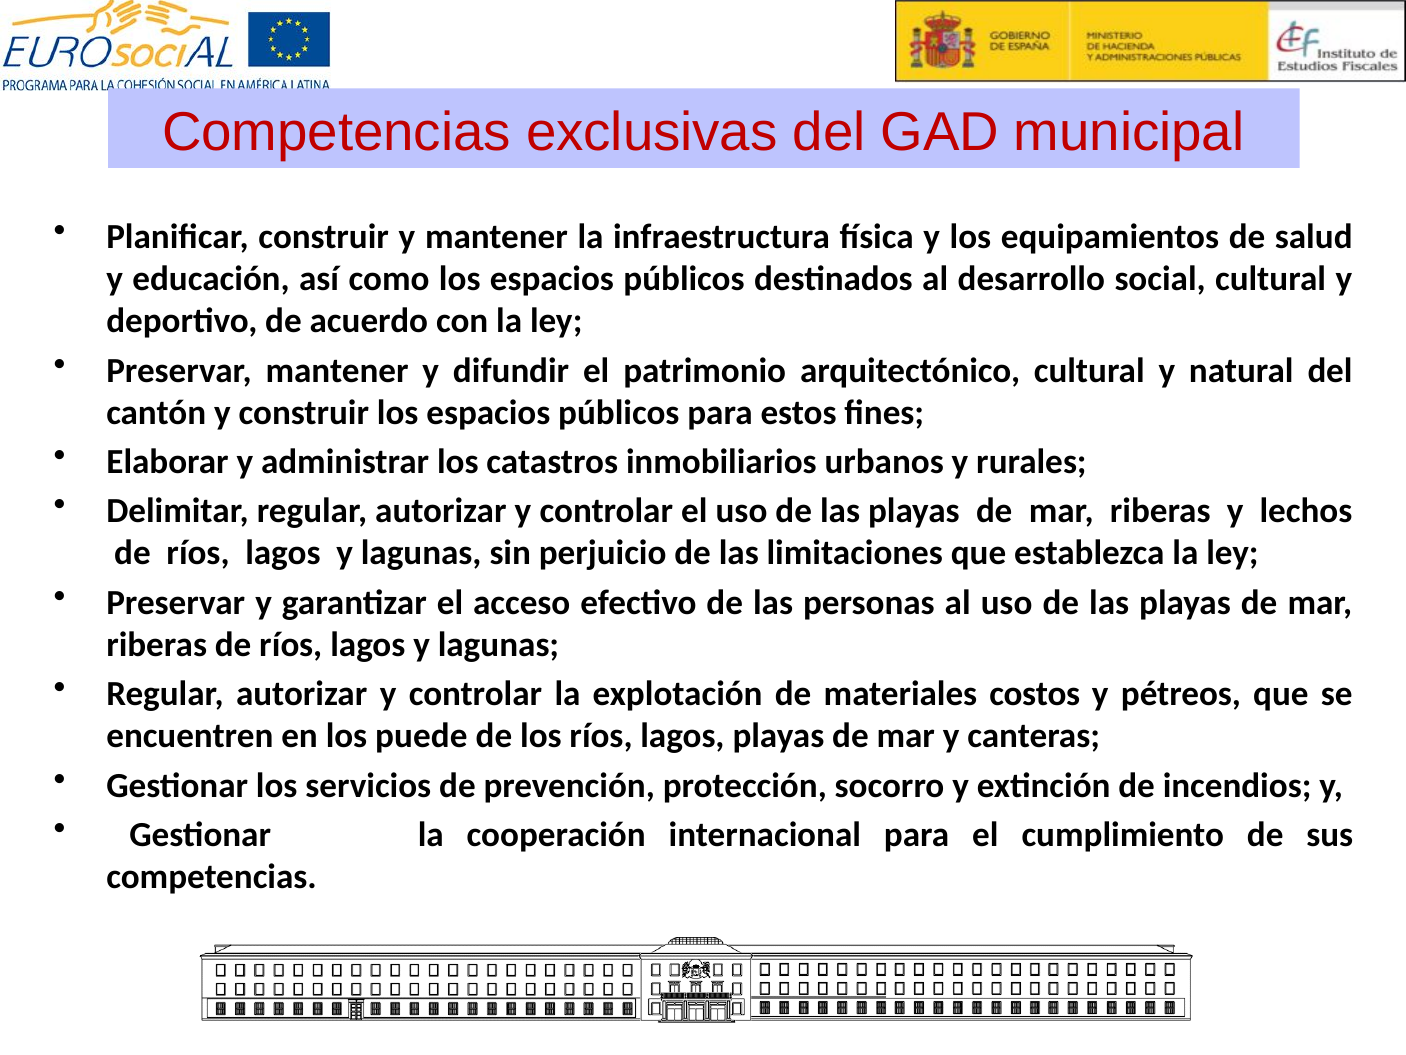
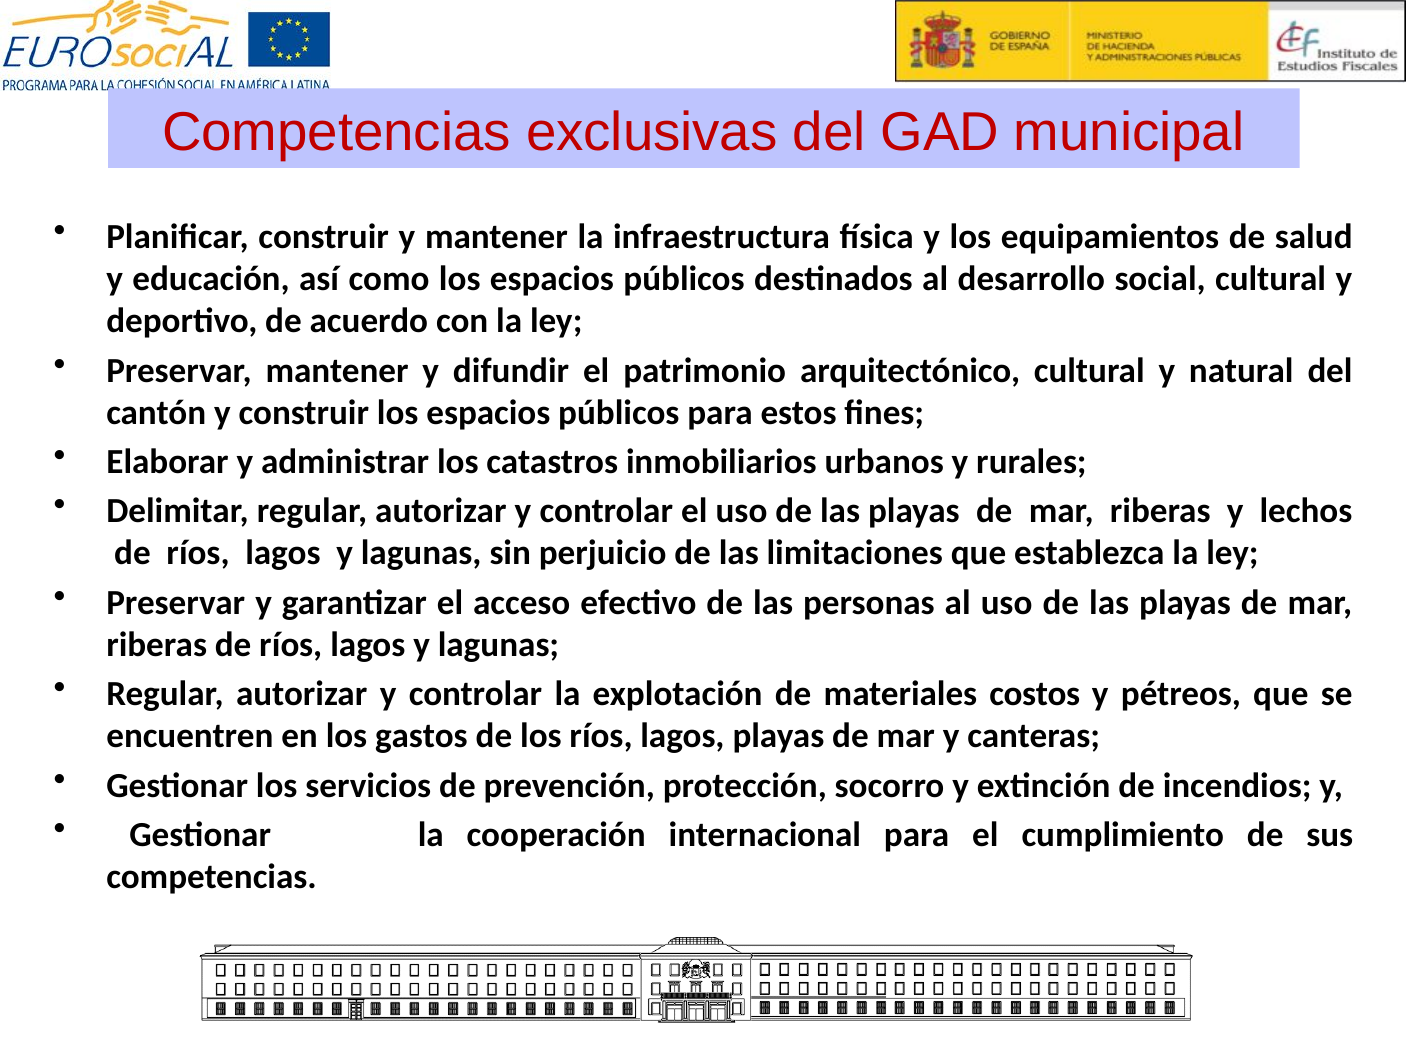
puede: puede -> gastos (421, 736)
